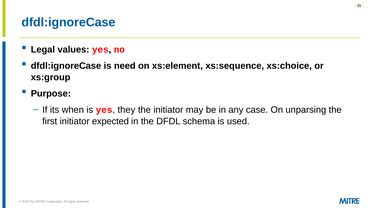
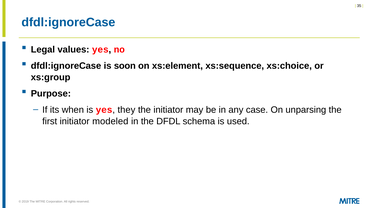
need: need -> soon (125, 66)
expected: expected -> modeled (110, 121)
